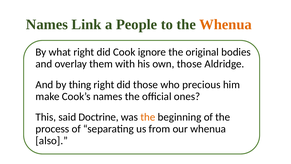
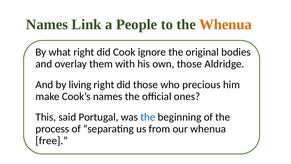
thing: thing -> living (80, 85)
Doctrine: Doctrine -> Portugal (99, 117)
the colour: orange -> blue (148, 117)
also: also -> free (52, 140)
